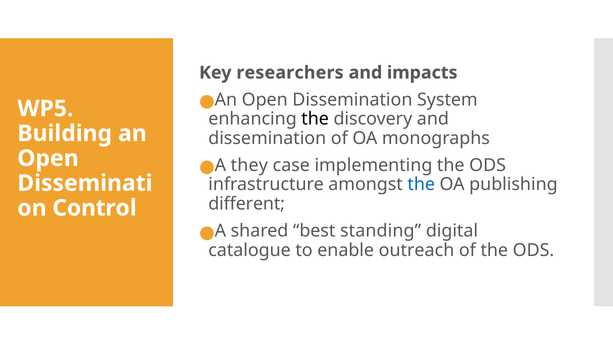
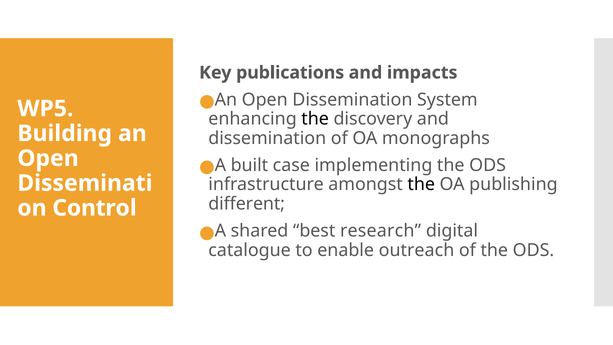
researchers: researchers -> publications (290, 73)
they: they -> built (249, 165)
the colour: blue -> black (421, 184)
standing: standing -> research (381, 231)
